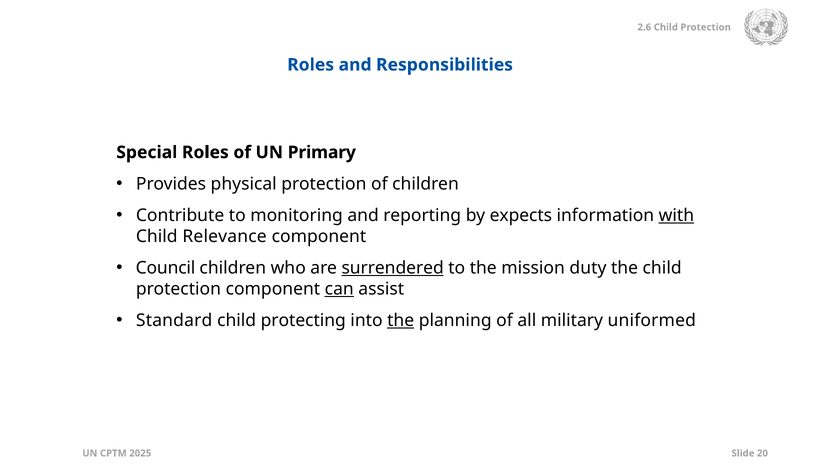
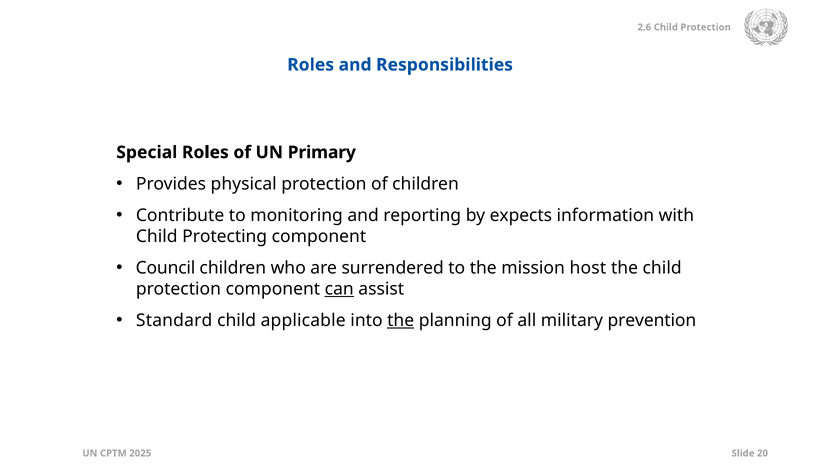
with underline: present -> none (676, 215)
Relevance: Relevance -> Protecting (225, 236)
surrendered underline: present -> none (393, 268)
duty: duty -> host (588, 268)
protecting: protecting -> applicable (303, 320)
uniformed: uniformed -> prevention (652, 320)
